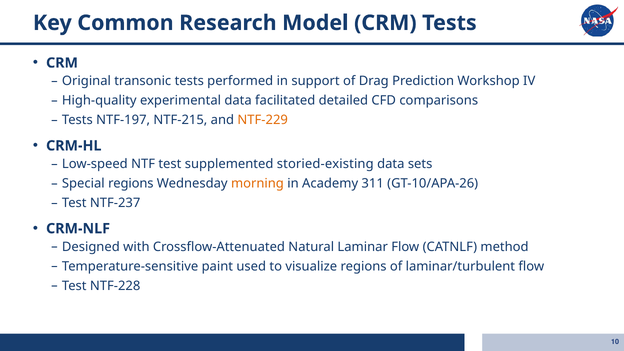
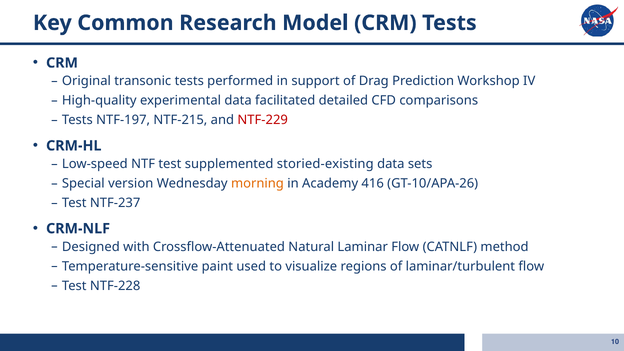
NTF-229 colour: orange -> red (263, 120)
Special regions: regions -> version (131, 183)
311: 311 -> 416 (373, 183)
